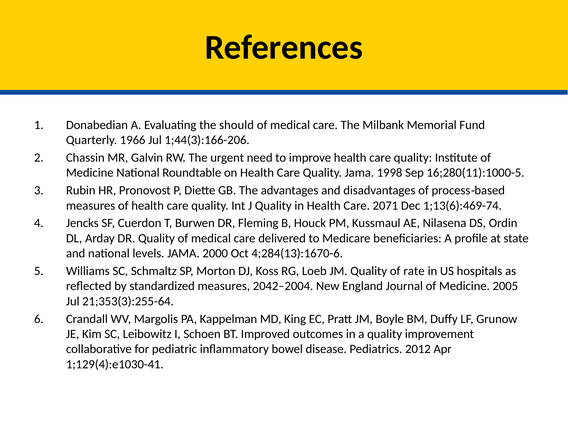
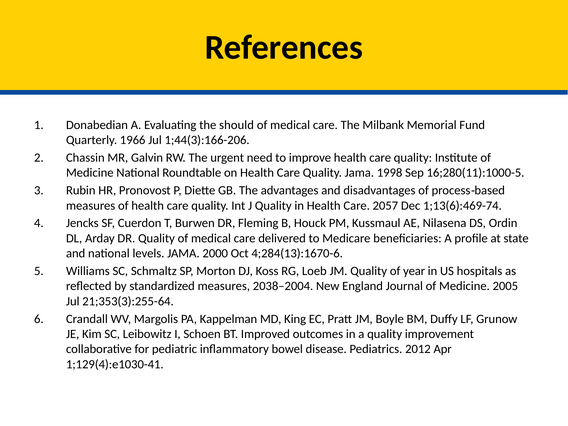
2071: 2071 -> 2057 (385, 206)
rate: rate -> year (414, 271)
2042–2004: 2042–2004 -> 2038–2004 (283, 286)
